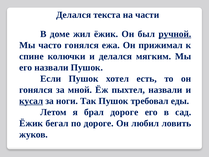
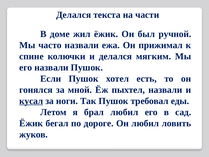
ручной underline: present -> none (175, 34)
часто гонялся: гонялся -> назвали (82, 45)
брал дороге: дороге -> любил (124, 112)
